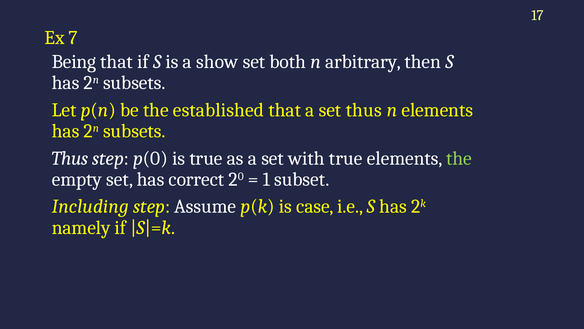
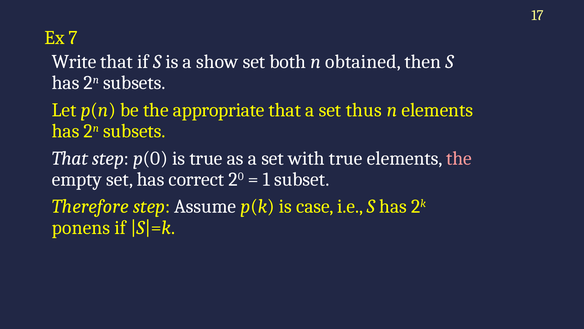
Being: Being -> Write (74, 62)
arbitrary: arbitrary -> obtained (363, 62)
established: established -> appropriate (219, 110)
Thus: Thus -> That (70, 158)
the colour: light green -> pink (459, 158)
Including: Including -> Therefore (90, 206)
namely: namely -> ponens (81, 227)
